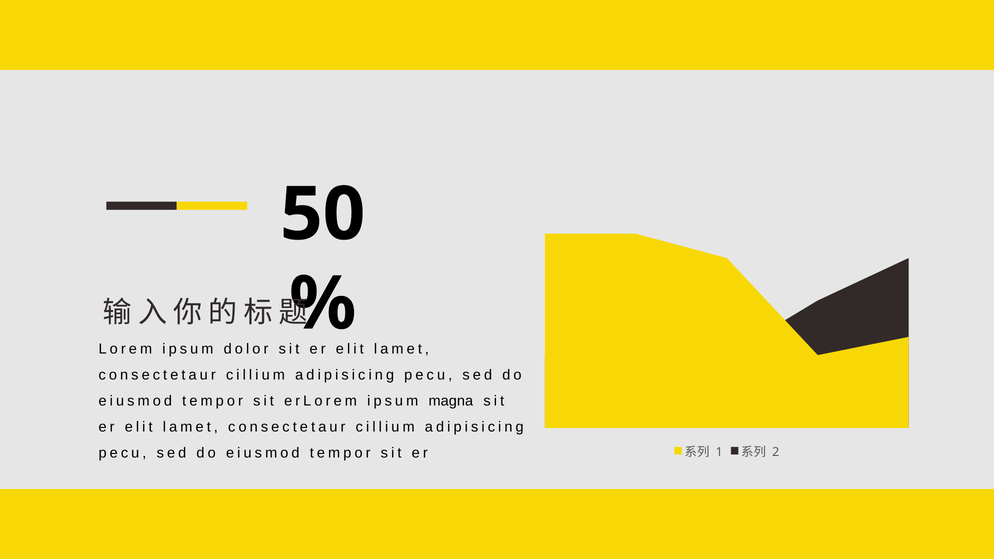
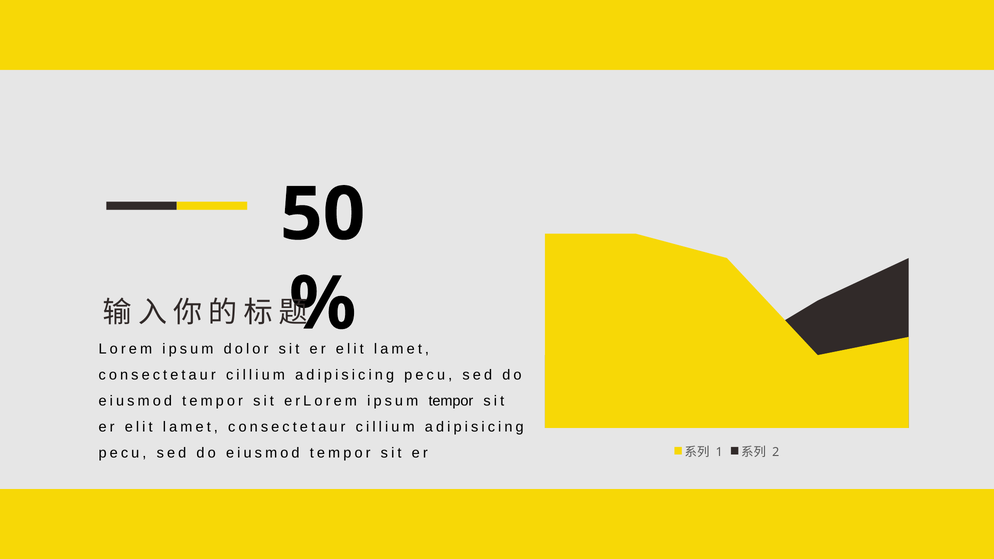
ipsum magna: magna -> tempor (451, 401)
